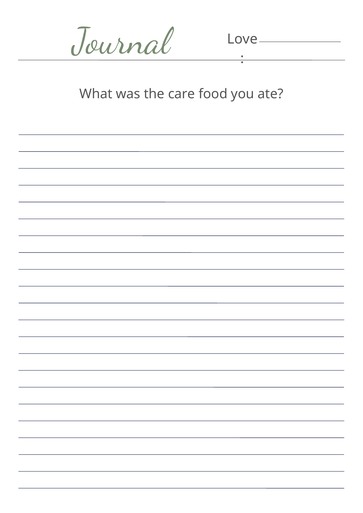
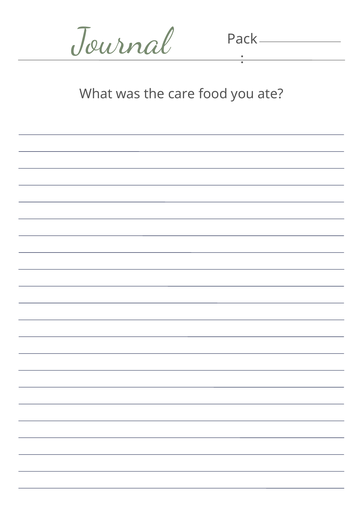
Love: Love -> Pack (242, 39)
